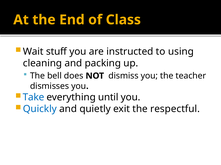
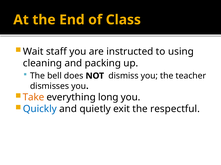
stuff: stuff -> staff (56, 52)
Take colour: blue -> orange (34, 98)
until: until -> long (108, 98)
